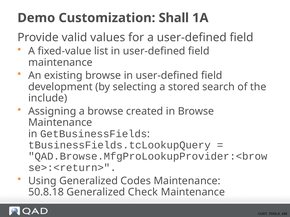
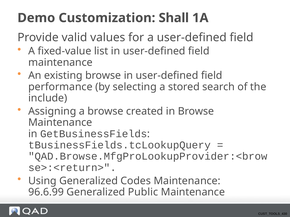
development: development -> performance (60, 87)
50.8.18: 50.8.18 -> 96.6.99 (46, 192)
Check: Check -> Public (143, 192)
